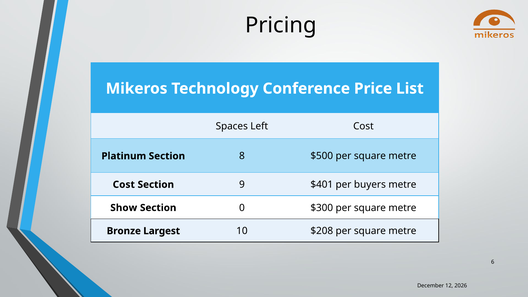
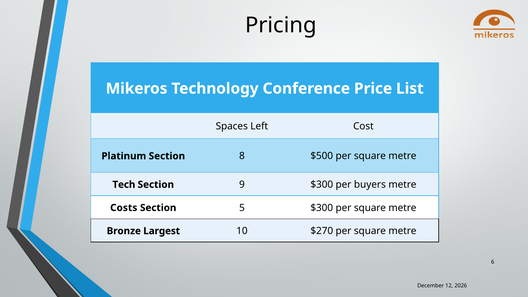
Cost: Cost -> Tech (124, 185)
9 $401: $401 -> $300 (322, 185)
Show: Show -> Costs (124, 208)
0: 0 -> 5 (242, 208)
$208: $208 -> $270 (322, 231)
